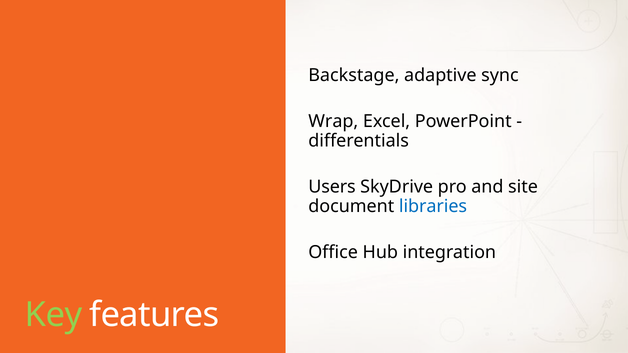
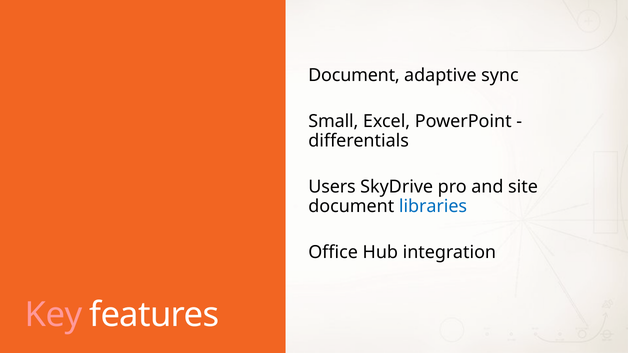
Backstage: Backstage -> Document (354, 75)
Wrap: Wrap -> Small (333, 121)
Key colour: light green -> pink (54, 315)
